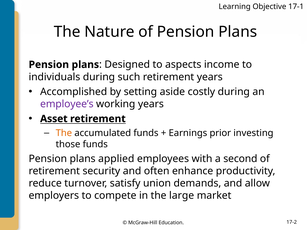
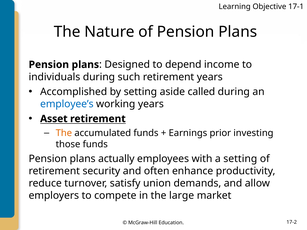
aspects: aspects -> depend (183, 65)
costly: costly -> called (201, 92)
employee’s colour: purple -> blue (67, 104)
applied: applied -> actually (116, 159)
a second: second -> setting (240, 159)
